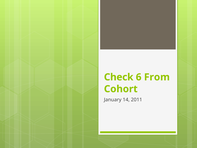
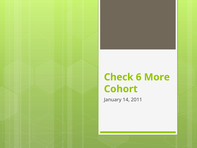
From: From -> More (157, 77)
